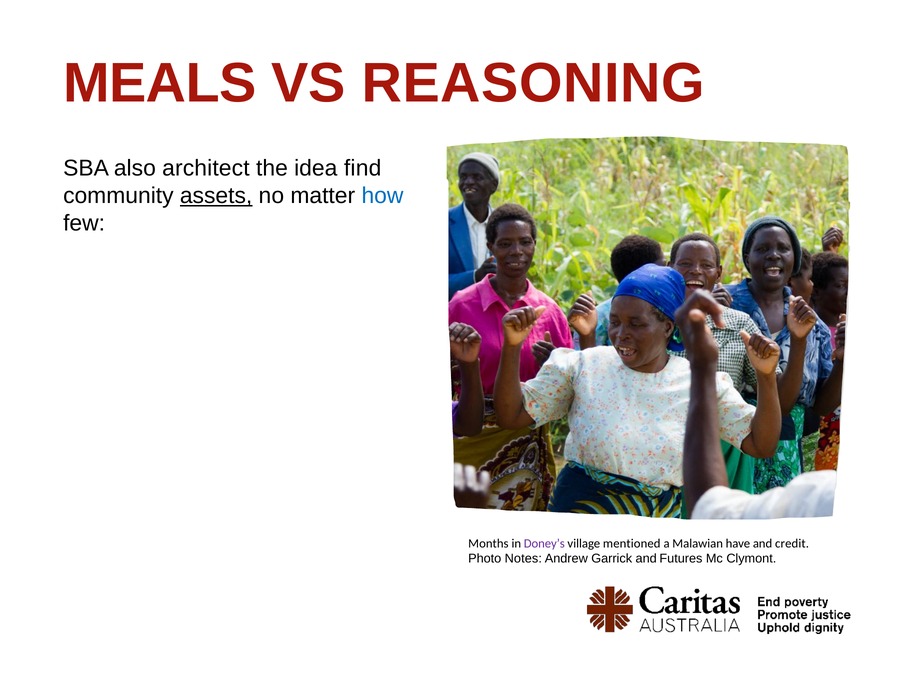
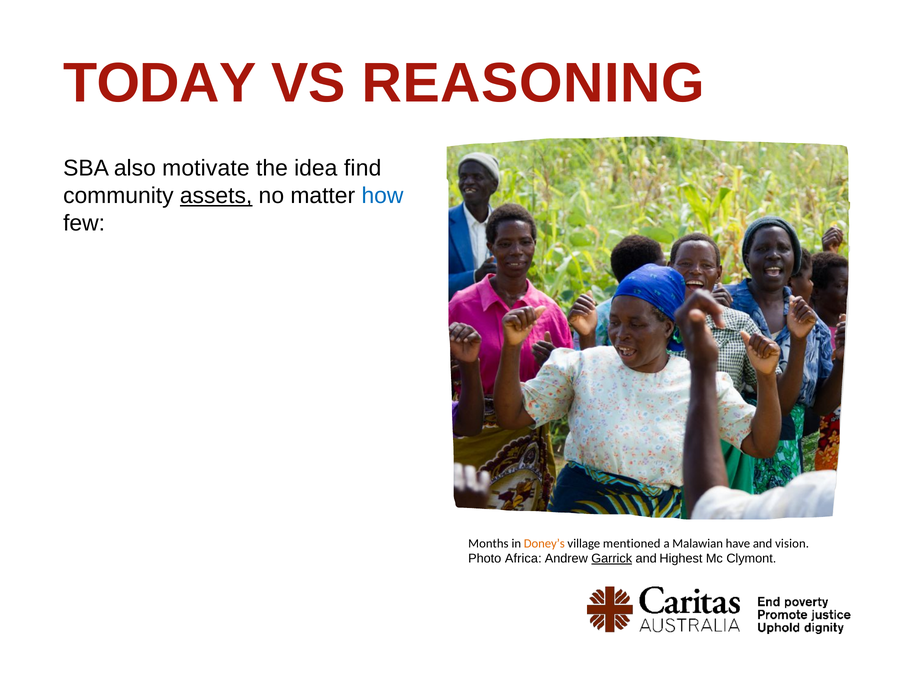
MEALS: MEALS -> TODAY (160, 83)
architect: architect -> motivate (206, 168)
Doney’s colour: purple -> orange (544, 544)
credit: credit -> vision (792, 544)
Notes: Notes -> Africa (523, 559)
Garrick underline: none -> present (612, 559)
Futures: Futures -> Highest (681, 559)
